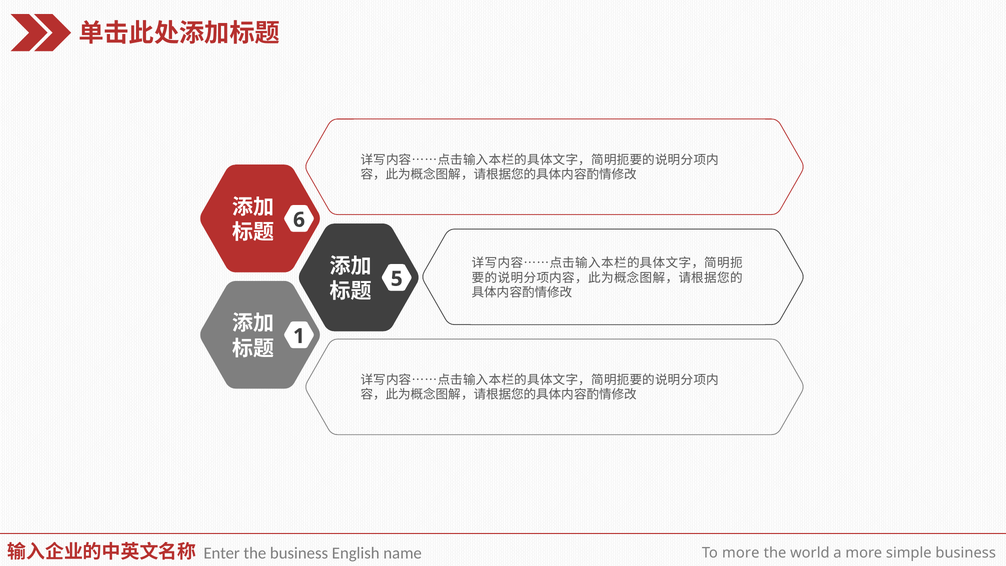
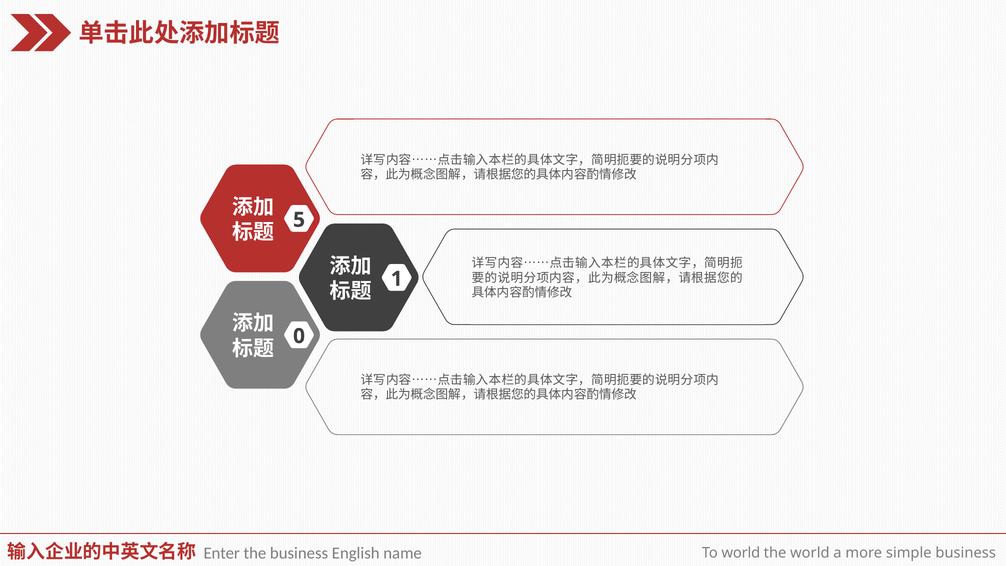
6: 6 -> 5 (299, 220)
5: 5 -> 1 (397, 279)
1: 1 -> 0 (299, 336)
To more: more -> world (741, 553)
